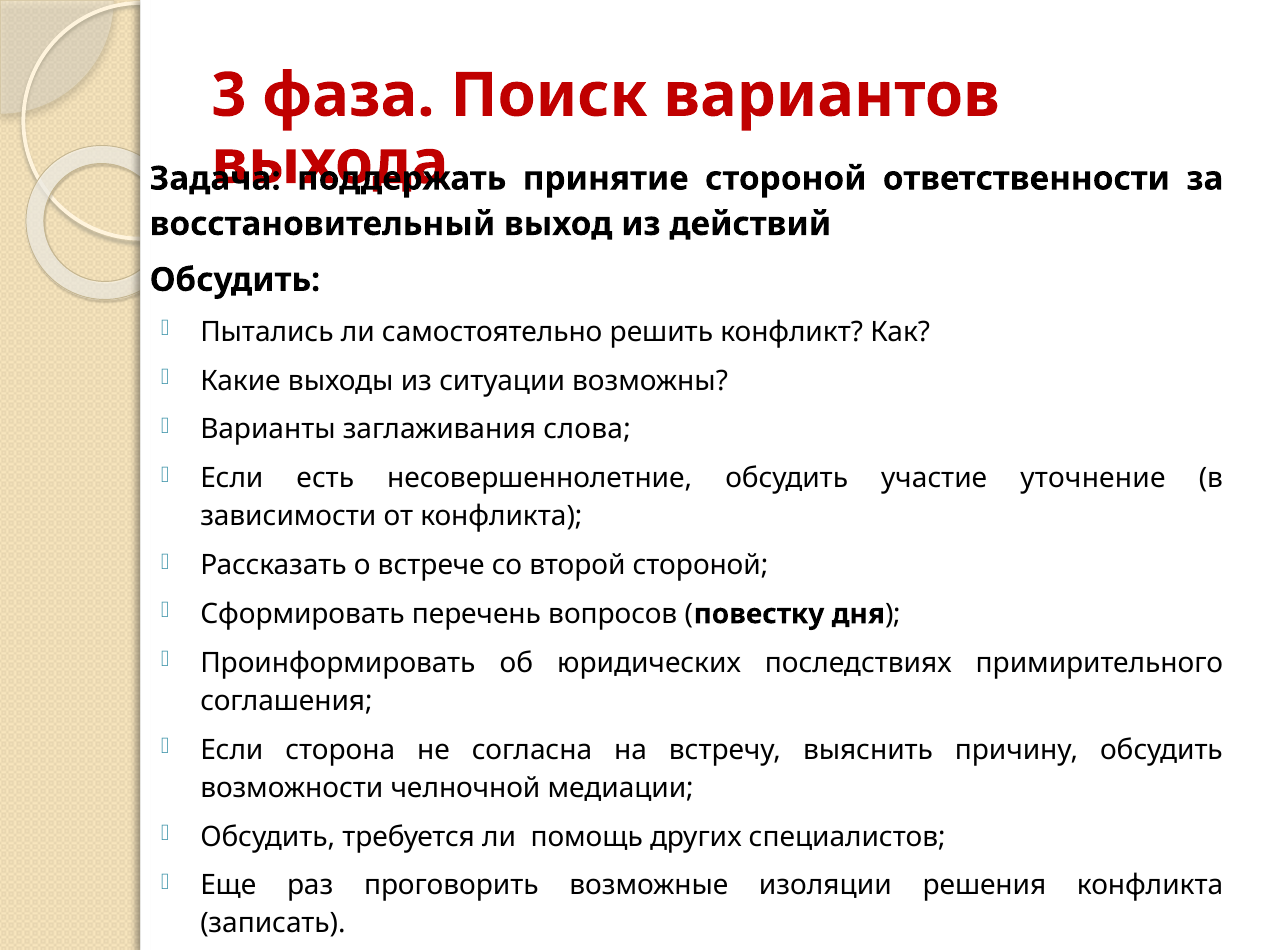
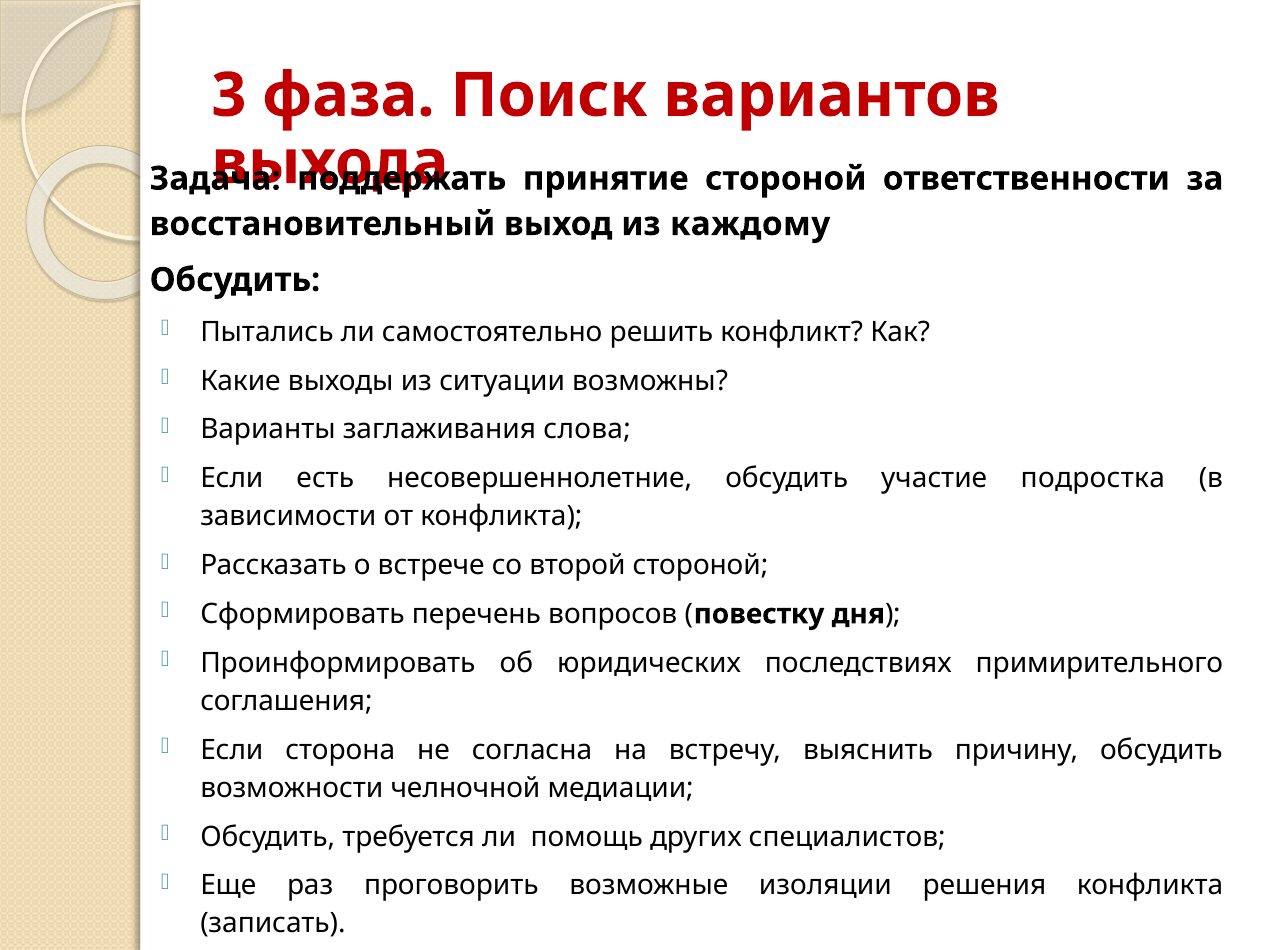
действий: действий -> каждому (750, 224)
уточнение: уточнение -> подростка (1093, 478)
